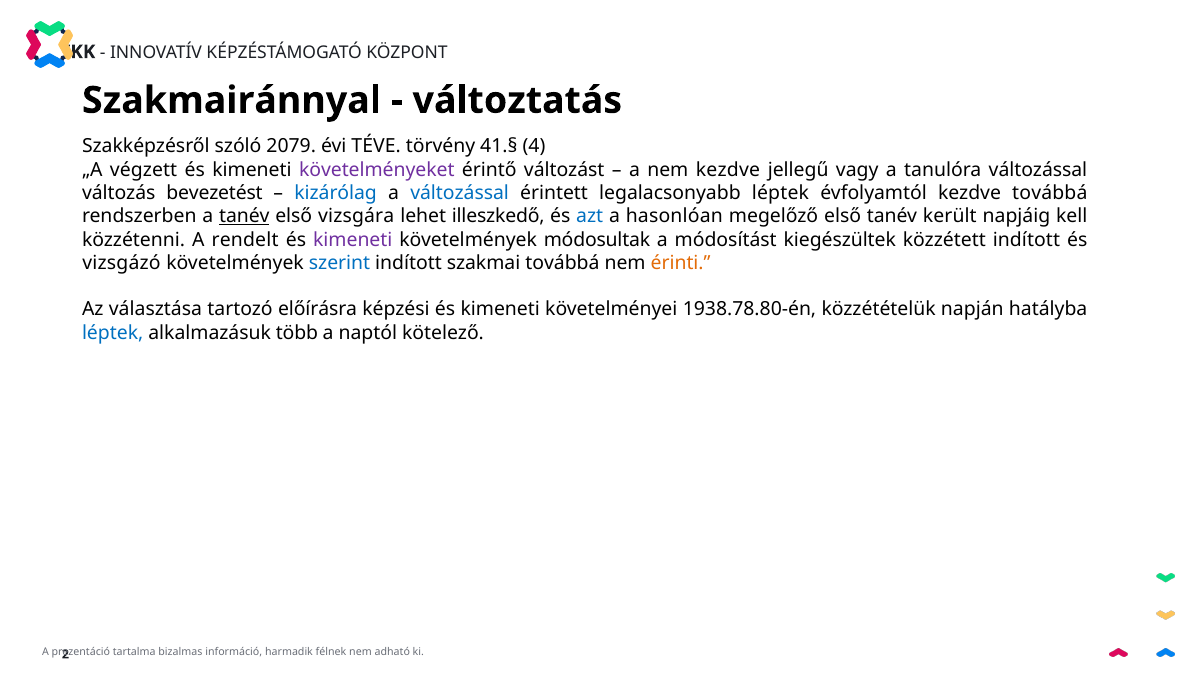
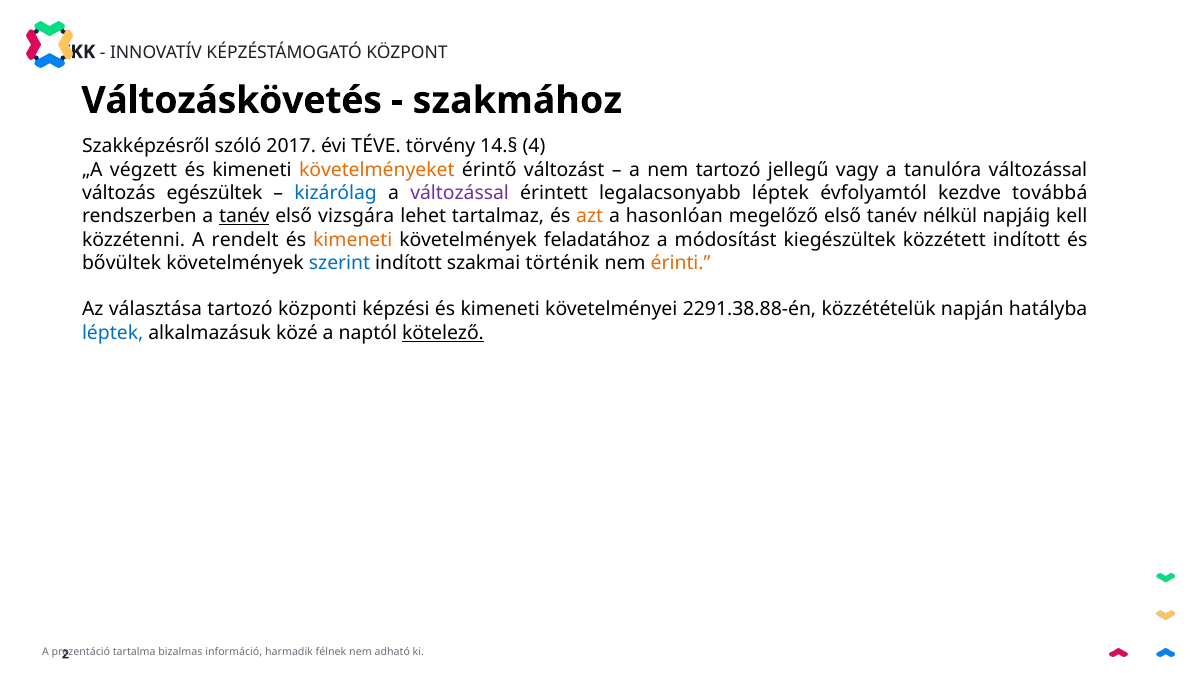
Szakmairánnyal: Szakmairánnyal -> Változáskövetés (232, 100)
változtatás: változtatás -> szakmához (517, 100)
2079: 2079 -> 2017 (291, 147)
41.§: 41.§ -> 14.§ (499, 147)
követelményeket colour: purple -> orange (377, 170)
nem kezdve: kezdve -> tartozó (728, 170)
bevezetést: bevezetést -> egészültek (215, 193)
változással colour: blue -> purple (460, 193)
illeszkedő: illeszkedő -> tartalmaz (498, 216)
azt colour: blue -> orange (590, 216)
került: került -> nélkül (950, 216)
kimeneti colour: purple -> orange (353, 240)
módosultak: módosultak -> feladatához (597, 240)
vizsgázó: vizsgázó -> bővültek (122, 263)
szakmai továbbá: továbbá -> történik (562, 263)
előírásra: előírásra -> központi (318, 310)
1938.78.80-én: 1938.78.80-én -> 2291.38.88-én (749, 310)
több: több -> közé (297, 333)
kötelező underline: none -> present (443, 333)
